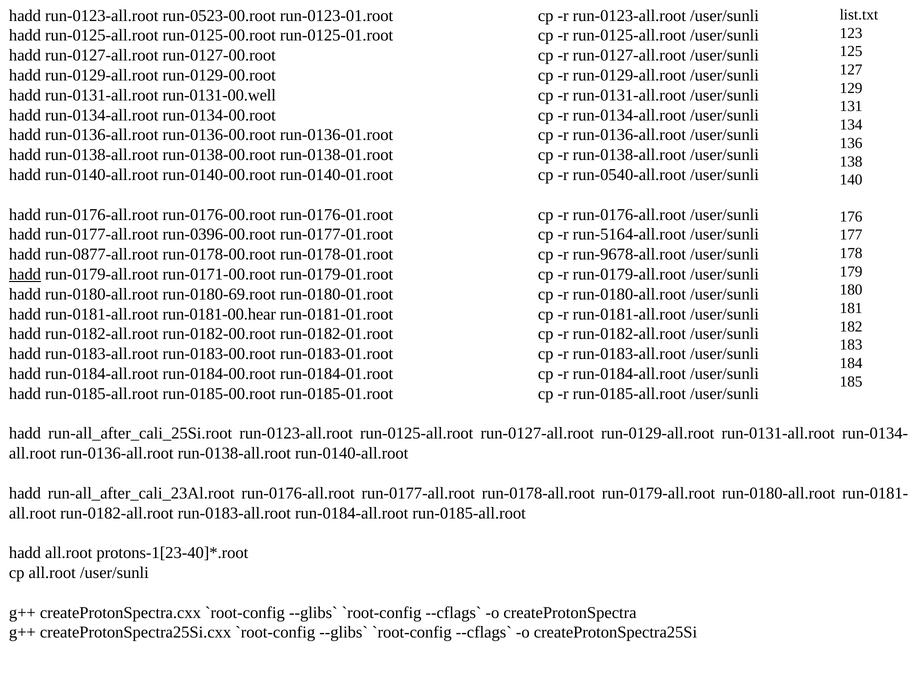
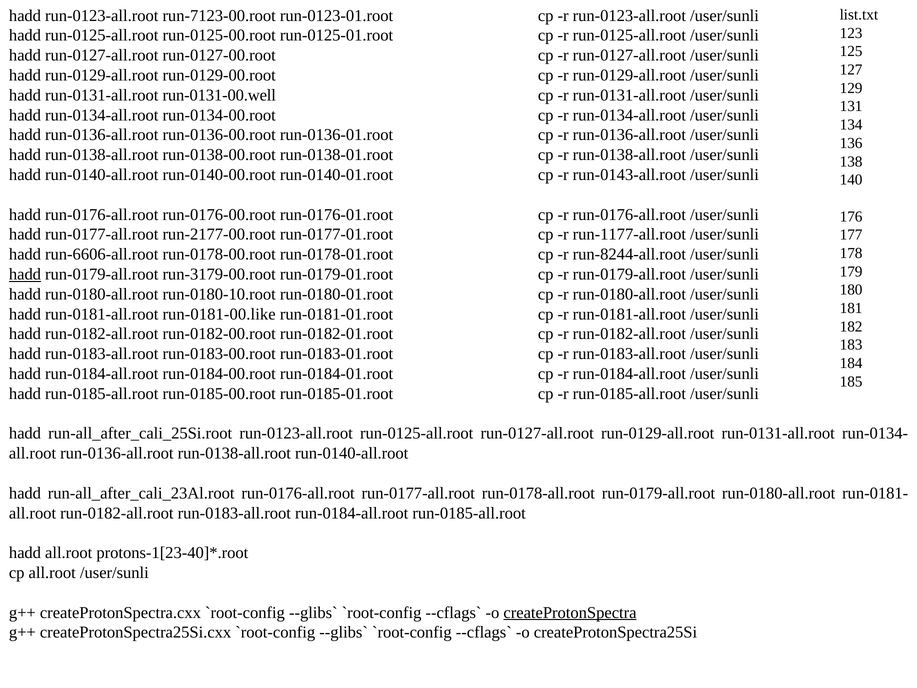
run-0523-00.root: run-0523-00.root -> run-7123-00.root (219, 16)
run-0540-all.root: run-0540-all.root -> run-0143-all.root (629, 175)
run-0396-00.root: run-0396-00.root -> run-2177-00.root (219, 234)
run-5164-all.root: run-5164-all.root -> run-1177-all.root (629, 234)
run-0877-all.root: run-0877-all.root -> run-6606-all.root (102, 254)
run-9678-all.root: run-9678-all.root -> run-8244-all.root (629, 254)
run-0171-00.root: run-0171-00.root -> run-3179-00.root (219, 274)
run-0180-69.root: run-0180-69.root -> run-0180-10.root (219, 294)
run-0181-00.hear: run-0181-00.hear -> run-0181-00.like (219, 314)
createProtonSpectra underline: none -> present (570, 612)
